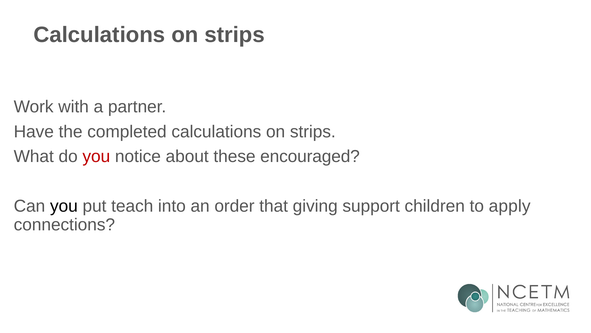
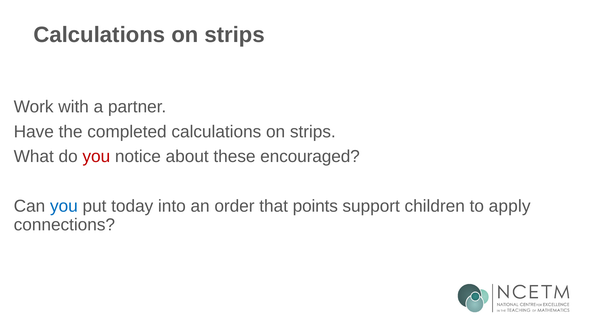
you colour: black -> blue (64, 206)
teach: teach -> today (132, 206)
giving: giving -> points (315, 206)
